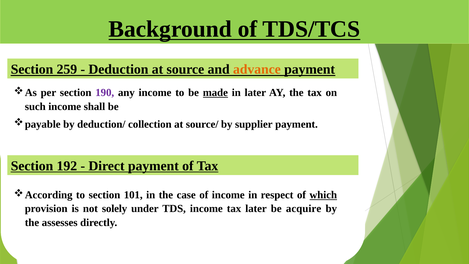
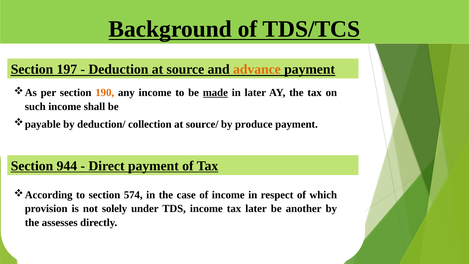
259: 259 -> 197 (67, 69)
190 colour: purple -> orange (105, 93)
supplier: supplier -> produce (254, 124)
192: 192 -> 944 (67, 166)
101: 101 -> 574 (133, 195)
which underline: present -> none (323, 195)
acquire: acquire -> another (304, 209)
